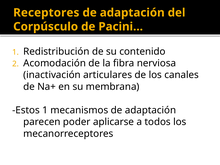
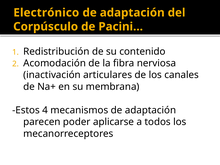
Receptores: Receptores -> Electrónico (46, 13)
Estos 1: 1 -> 4 (45, 110)
